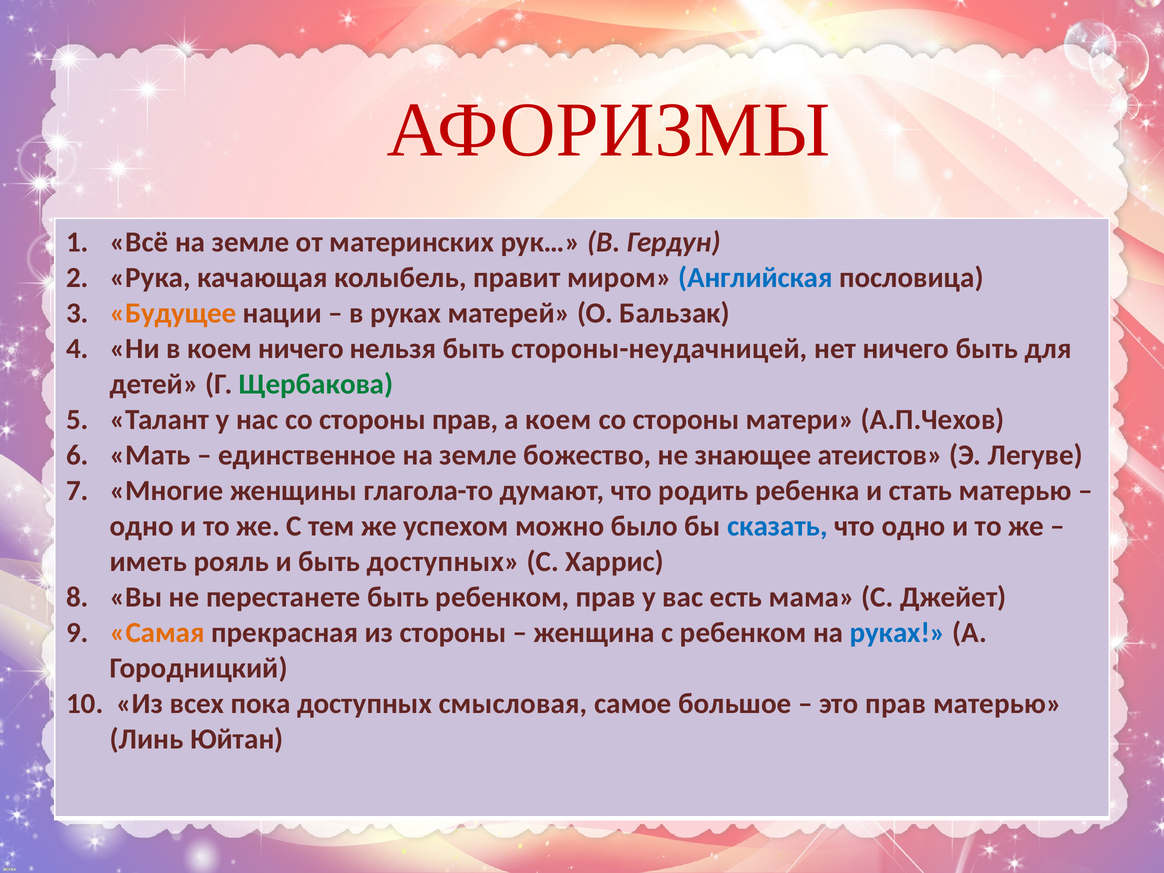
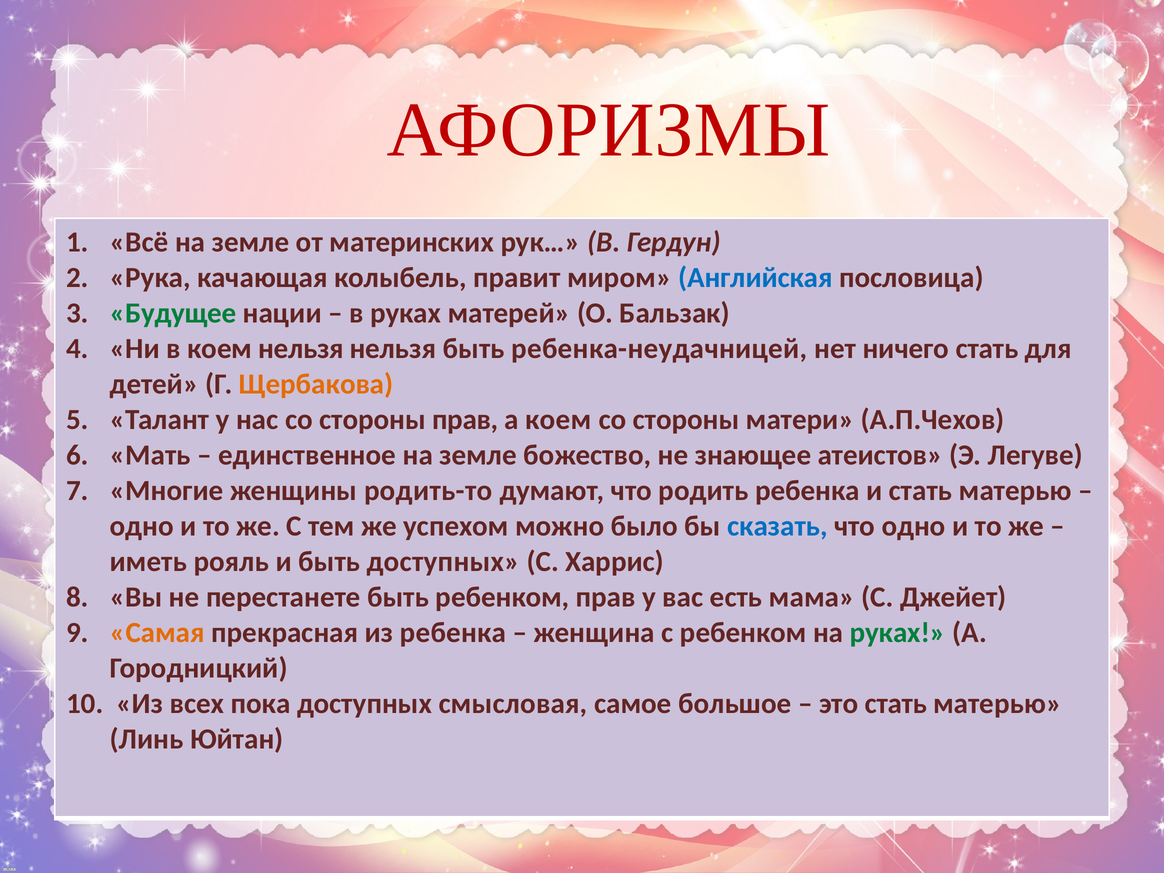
Будущее colour: orange -> green (173, 313)
коем ничего: ничего -> нельзя (301, 349)
стороны-неудачницей: стороны-неудачницей -> ребенка-неудачницей (659, 349)
ничего быть: быть -> стать (987, 349)
Щербакова colour: green -> orange (316, 384)
глагола-то: глагола-то -> родить-то (428, 491)
из стороны: стороны -> ребенка (453, 633)
руках colour: blue -> green (898, 633)
это прав: прав -> стать (896, 704)
